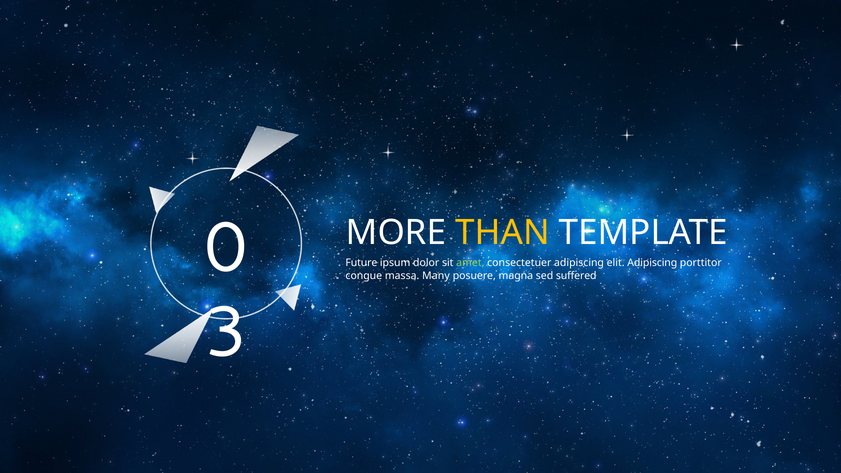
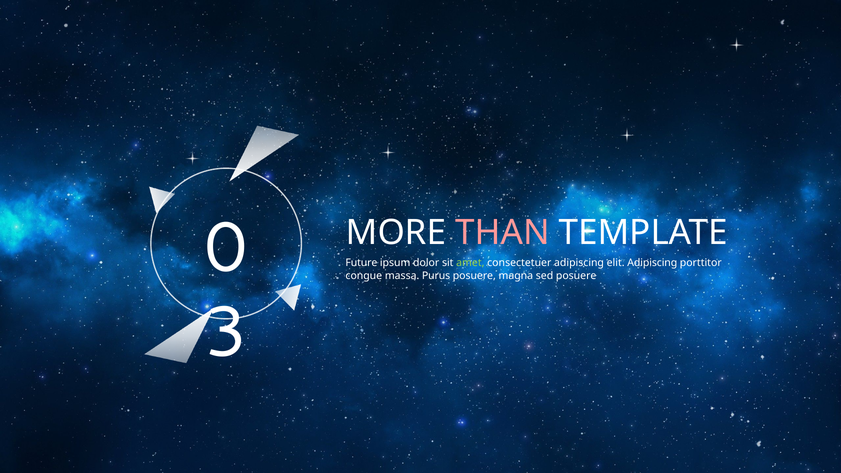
THAN colour: yellow -> pink (502, 233)
Many: Many -> Purus (436, 276)
sed suffered: suffered -> posuere (576, 276)
